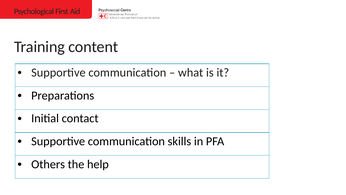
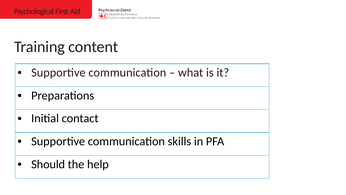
Others: Others -> Should (48, 164)
